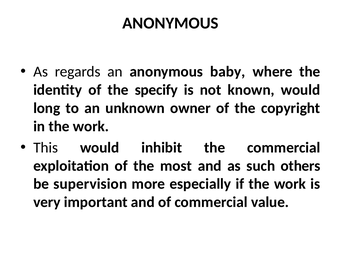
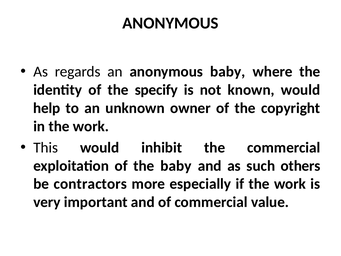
long: long -> help (47, 108)
the most: most -> baby (176, 166)
supervision: supervision -> contractors (90, 184)
